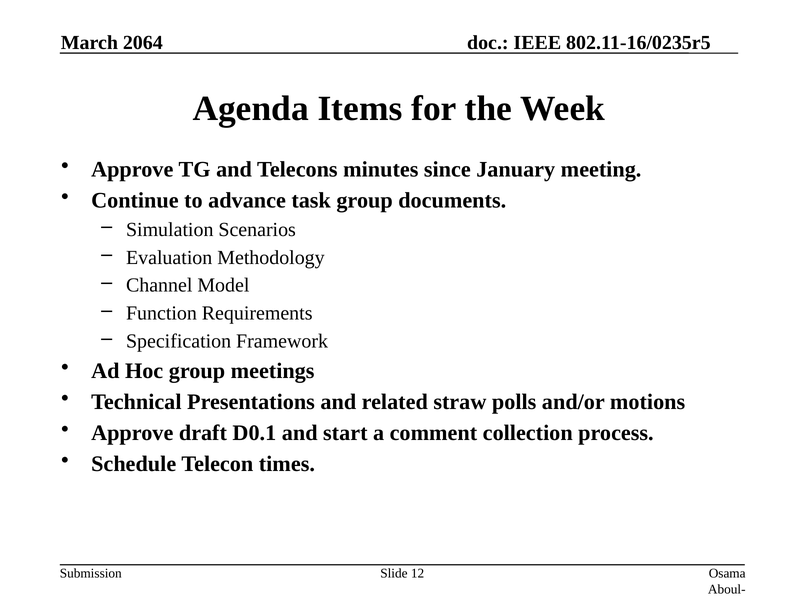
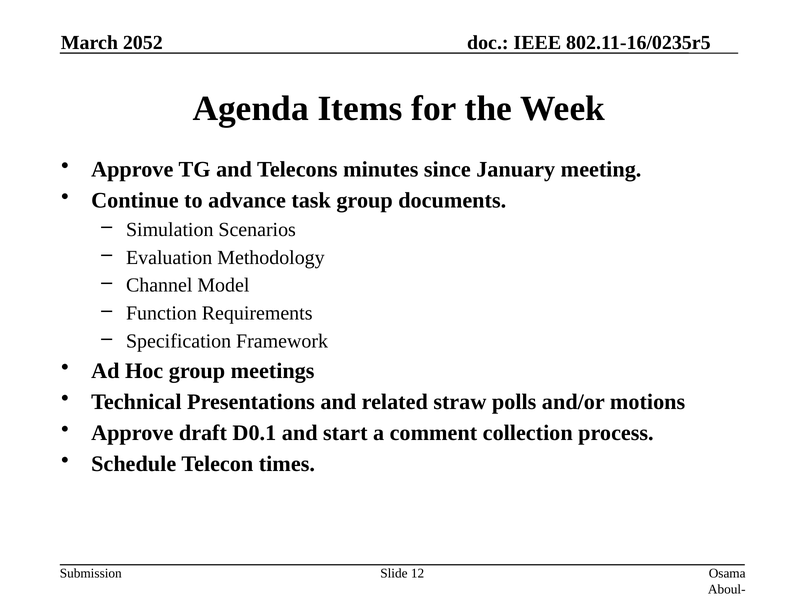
2064: 2064 -> 2052 (143, 43)
